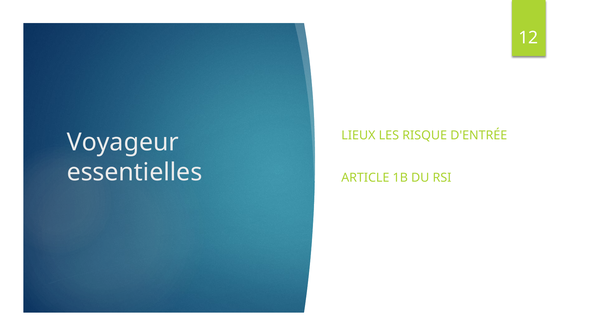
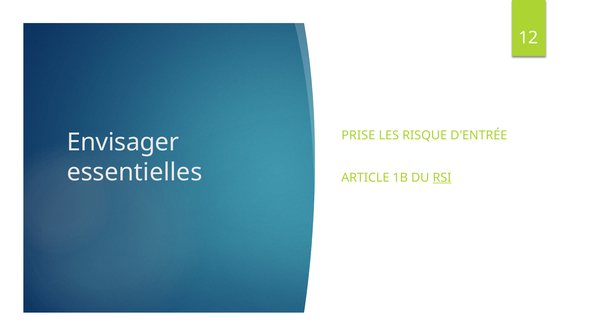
LIEUX: LIEUX -> PRISE (358, 135)
Voyageur: Voyageur -> Envisager (123, 143)
RSI underline: none -> present (442, 178)
